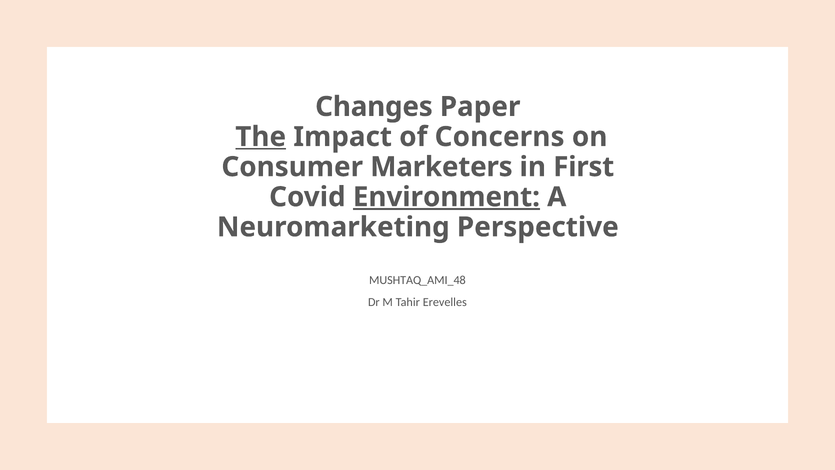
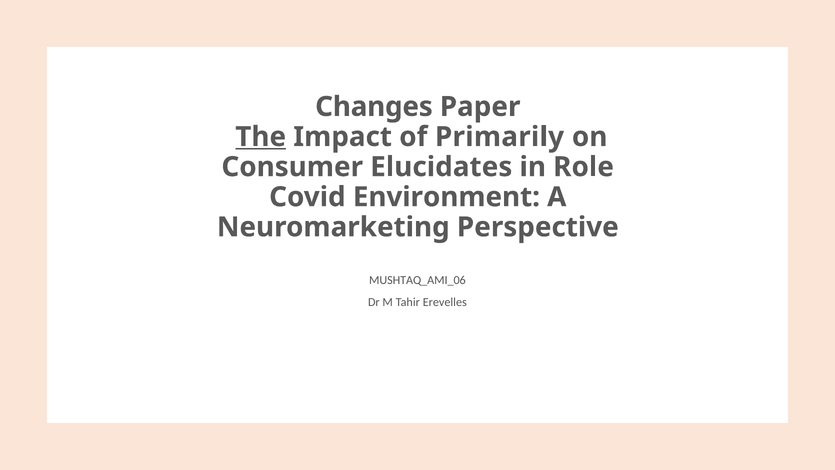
Concerns: Concerns -> Primarily (500, 137)
Marketers: Marketers -> Elucidates (441, 167)
First: First -> Role (584, 167)
Environment underline: present -> none (446, 197)
MUSHTAQ_AMI_48: MUSHTAQ_AMI_48 -> MUSHTAQ_AMI_06 (417, 280)
